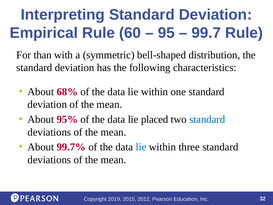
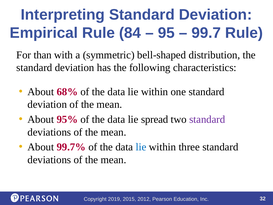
60: 60 -> 84 (130, 33)
placed: placed -> spread (155, 119)
standard colour: blue -> purple (207, 119)
